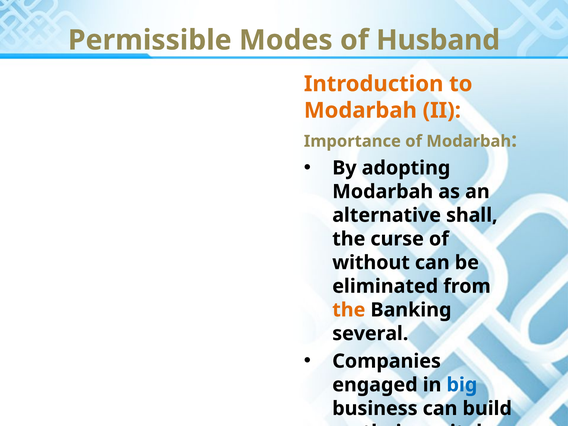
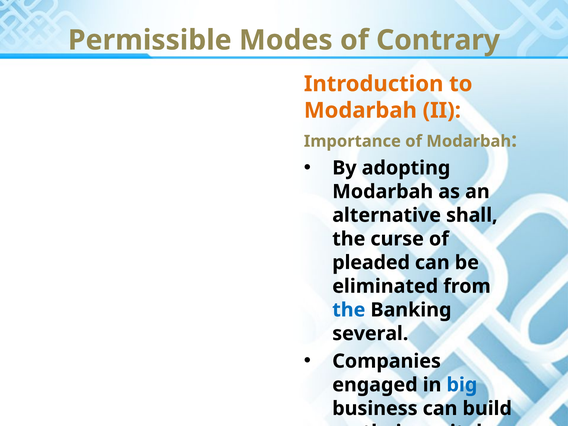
Husband: Husband -> Contrary (438, 40)
without: without -> pleaded (371, 263)
the colour: orange -> blue (349, 310)
